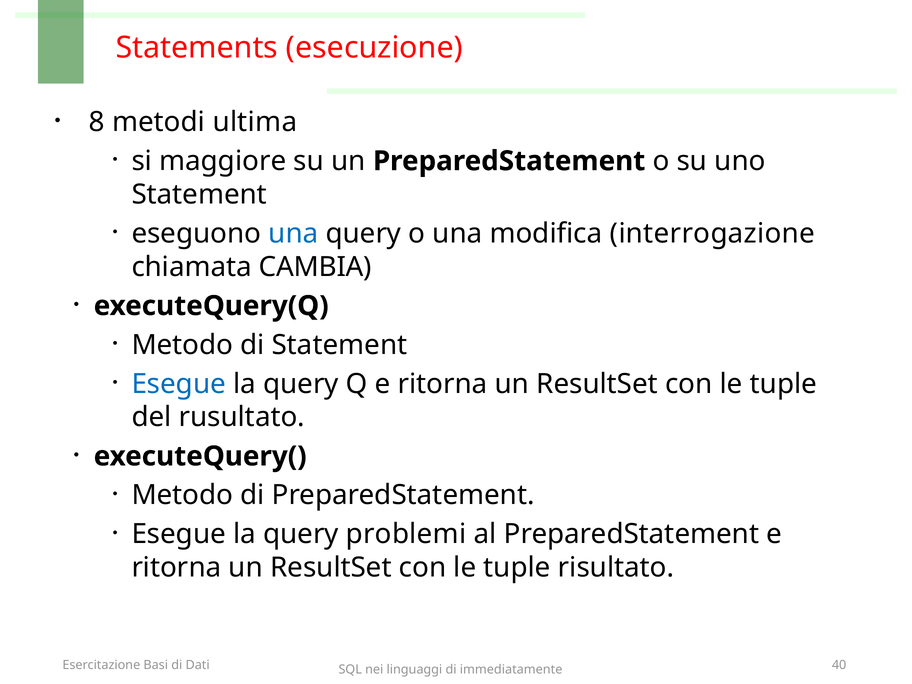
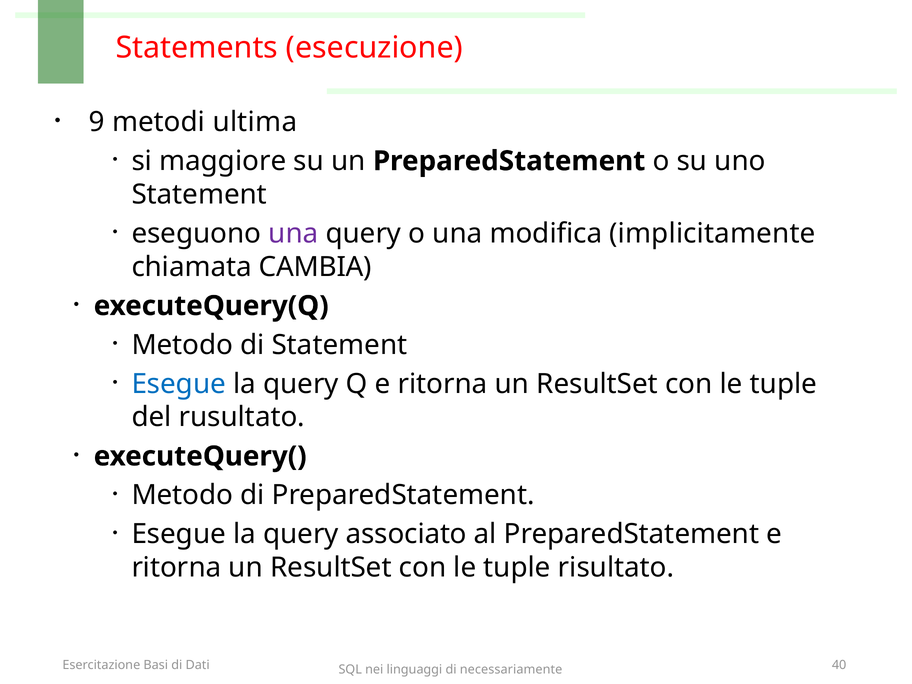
8: 8 -> 9 (97, 122)
una colour: blue -> purple (293, 233)
interrogazione: interrogazione -> implicitamente (713, 233)
problemi: problemi -> associato (406, 534)
immediatamente: immediatamente -> necessariamente (511, 670)
